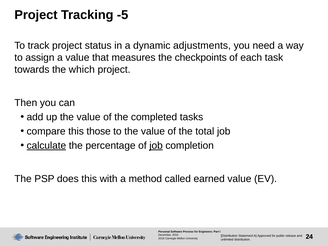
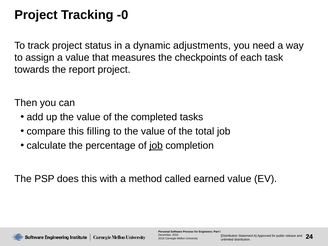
-5: -5 -> -0 (123, 15)
which: which -> report (82, 70)
those: those -> filling (98, 131)
calculate underline: present -> none (46, 146)
